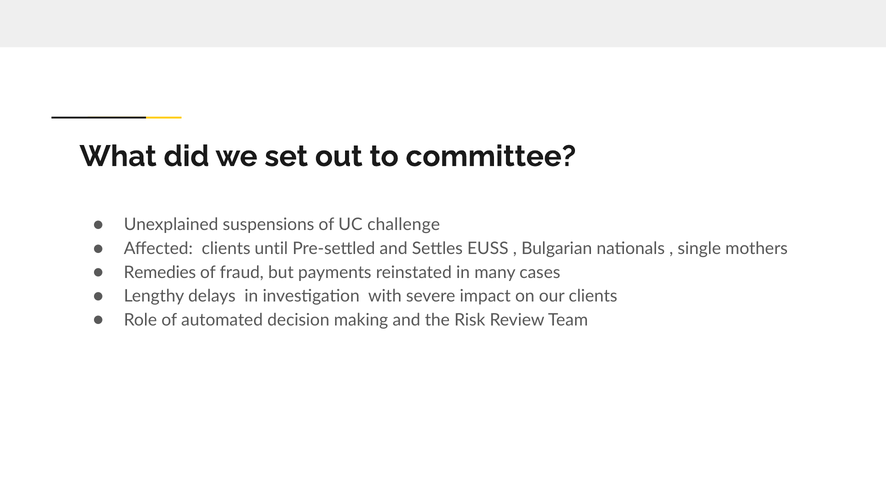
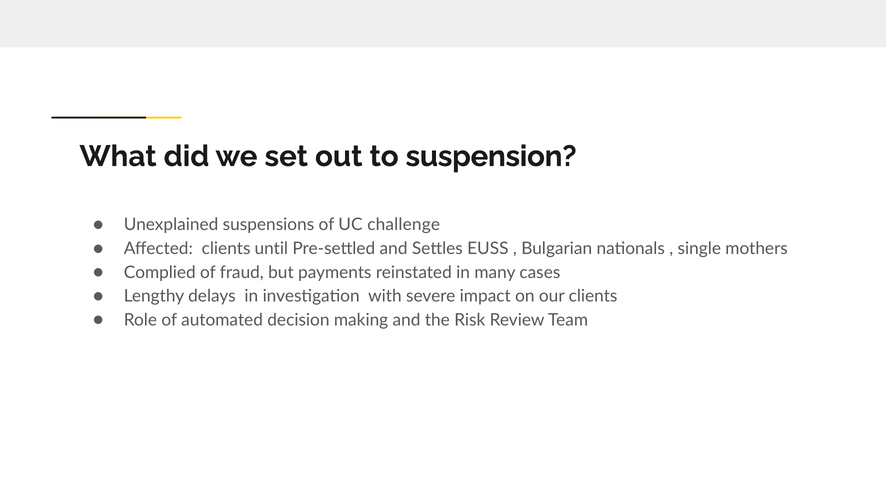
committee: committee -> suspension (491, 156)
Remedies: Remedies -> Complied (160, 273)
